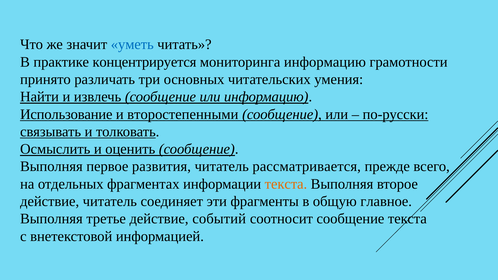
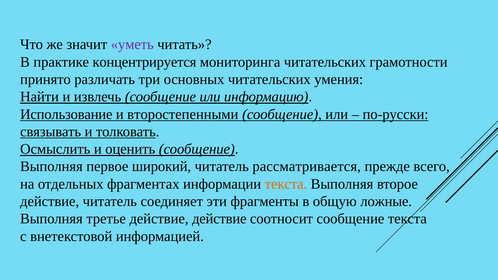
уметь colour: blue -> purple (132, 45)
мониторинга информацию: информацию -> читательских (325, 62)
развития: развития -> широкий (162, 167)
главное: главное -> ложные (386, 201)
действие событий: событий -> действие (219, 219)
